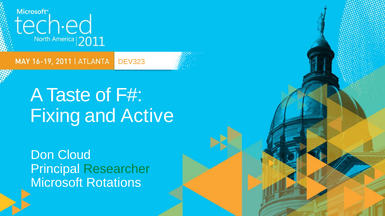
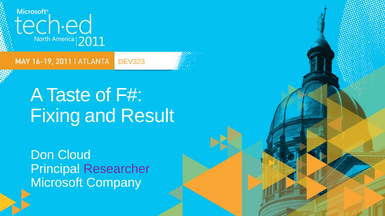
Active: Active -> Result (148, 116)
Researcher colour: green -> purple (117, 169)
Rotations: Rotations -> Company (114, 183)
